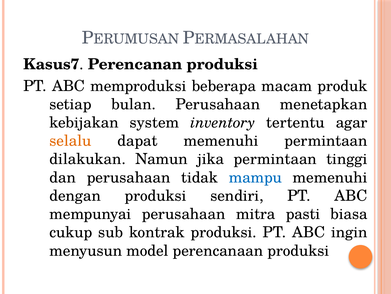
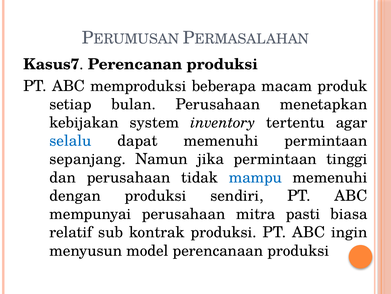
selalu colour: orange -> blue (70, 141)
dilakukan: dilakukan -> sepanjang (88, 159)
cukup: cukup -> relatif (71, 232)
